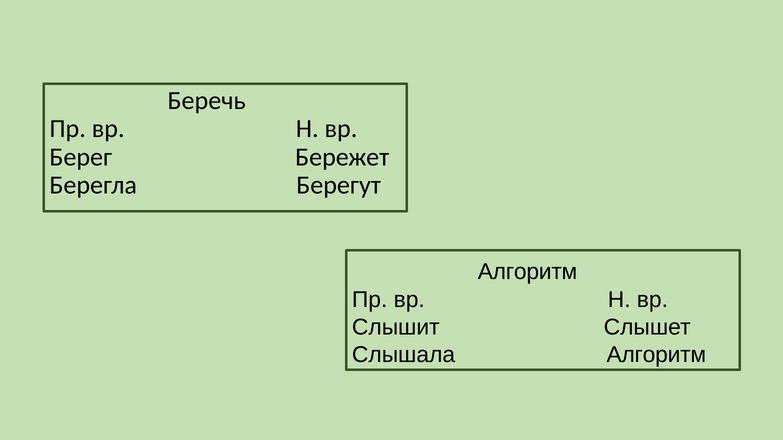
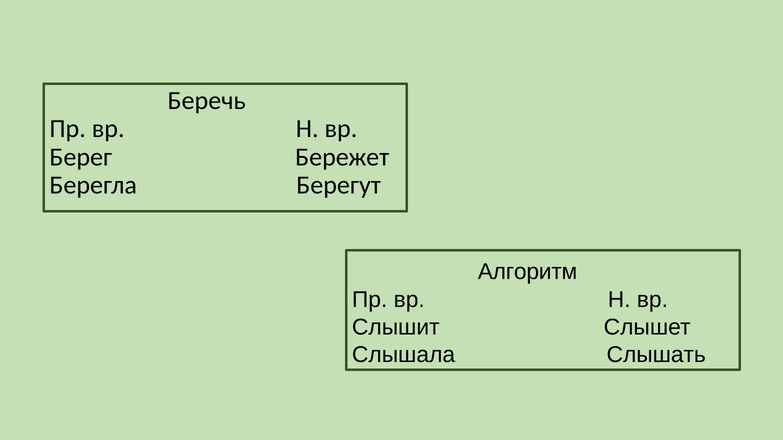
Слышала Алгоритм: Алгоритм -> Слышать (656, 355)
